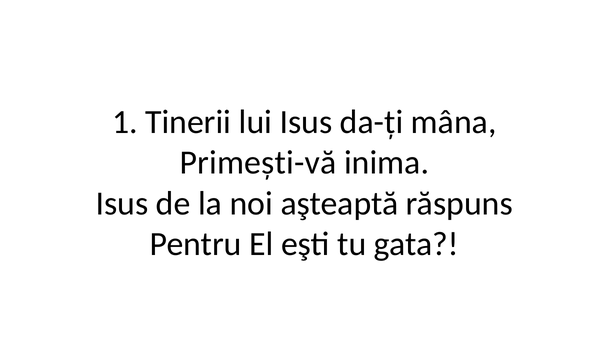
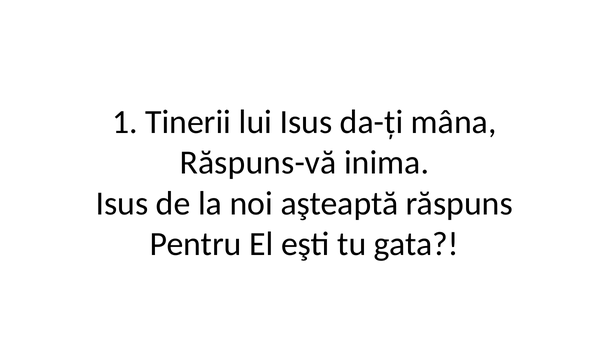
Primești-vă: Primești-vă -> Răspuns-vă (258, 162)
